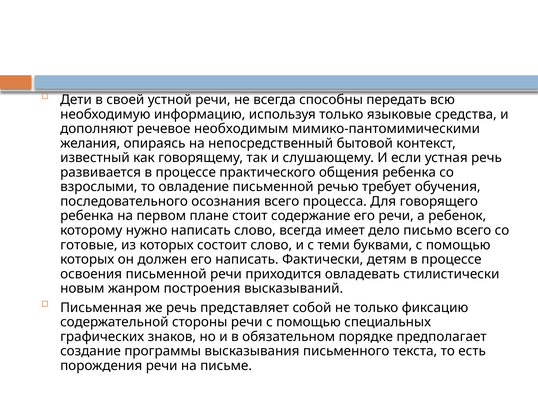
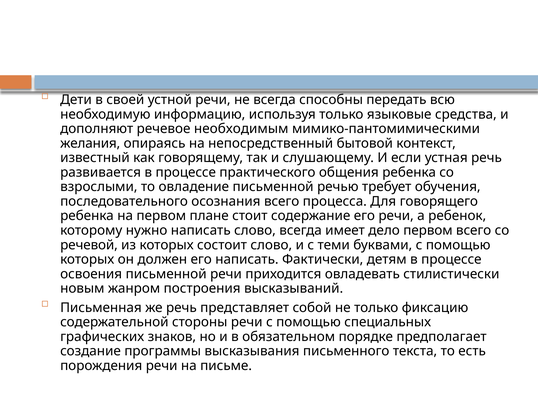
дело письмо: письмо -> первом (428, 231)
готовые: готовые -> речевой (89, 245)
